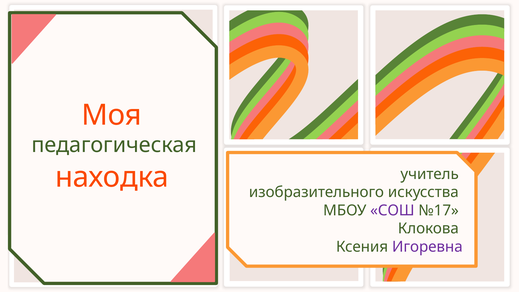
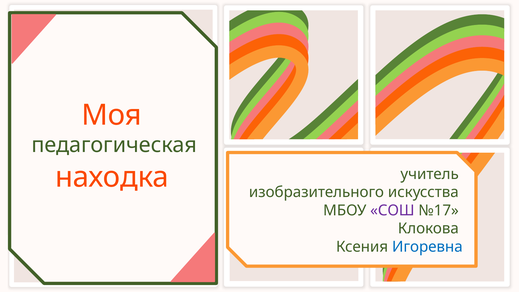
Игоревна colour: purple -> blue (427, 247)
